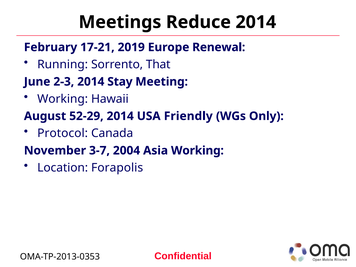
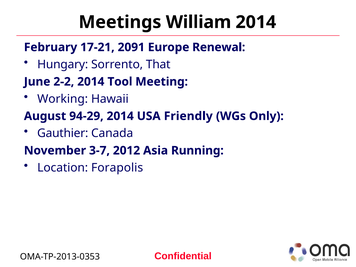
Reduce: Reduce -> William (199, 22)
2019: 2019 -> 2091 (131, 47)
Running: Running -> Hungary (63, 64)
2-3: 2-3 -> 2-2 (64, 82)
Stay: Stay -> Tool (120, 82)
52-29: 52-29 -> 94-29 (86, 116)
Protocol: Protocol -> Gauthier (63, 133)
2004: 2004 -> 2012 (127, 151)
Asia Working: Working -> Running (197, 151)
